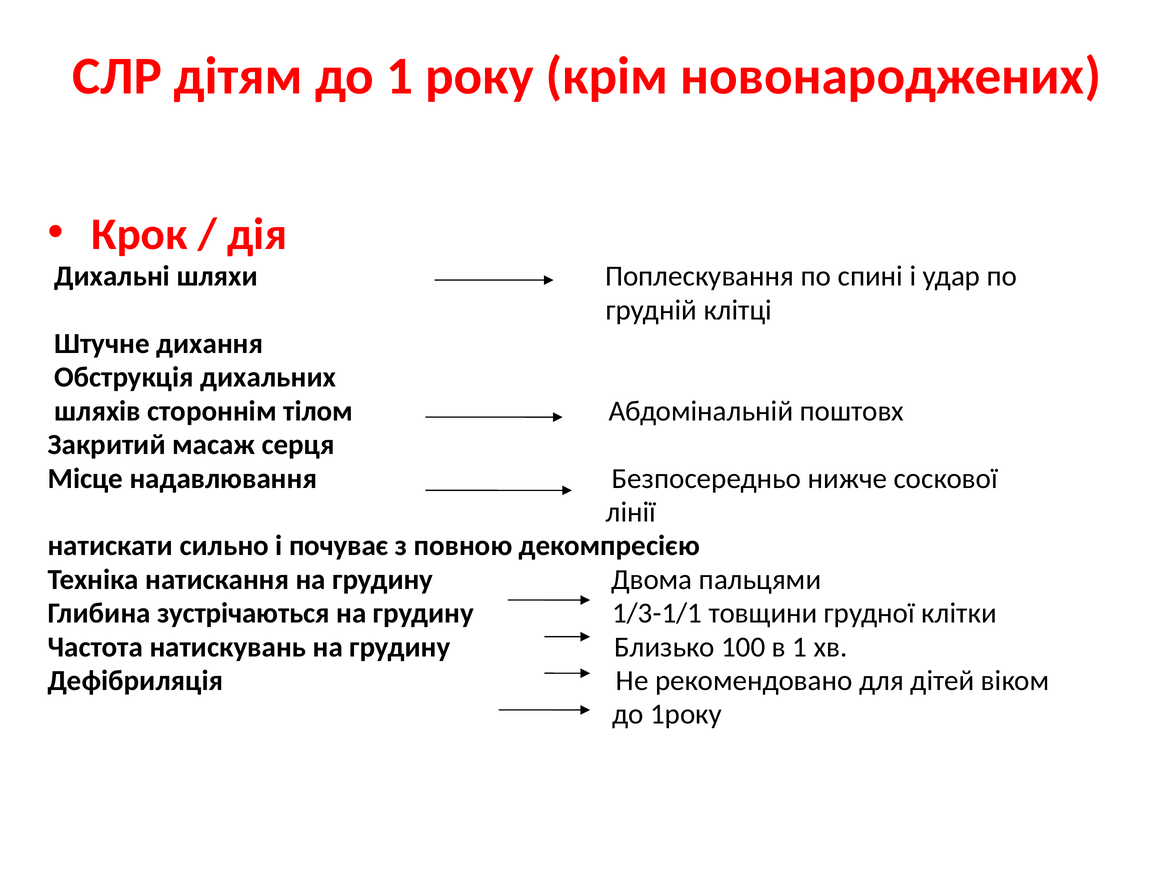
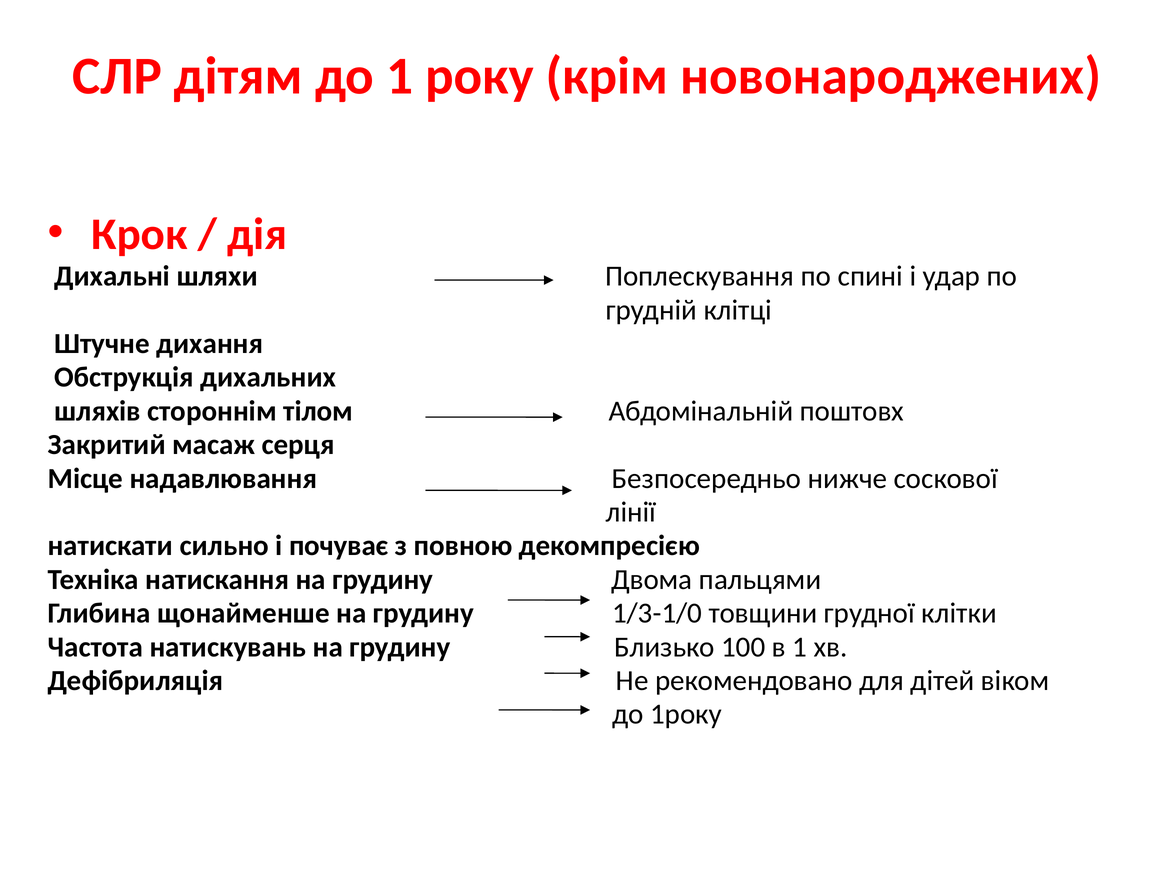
зустрічаються: зустрічаються -> щонайменше (243, 614)
1/3-1/1: 1/3-1/1 -> 1/3-1/0 (657, 614)
